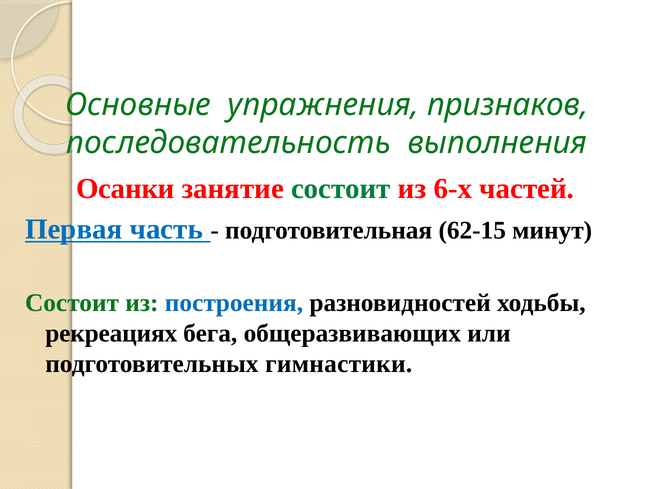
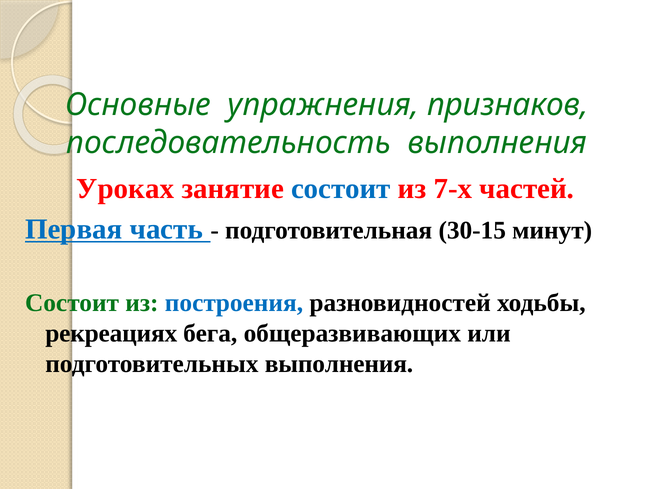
Осанки: Осанки -> Уроках (125, 189)
состоит colour: green -> blue (341, 189)
6-х: 6-х -> 7-х (453, 189)
62-15: 62-15 -> 30-15 (472, 230)
подготовительных гимнастики: гимнастики -> выполнения (339, 364)
